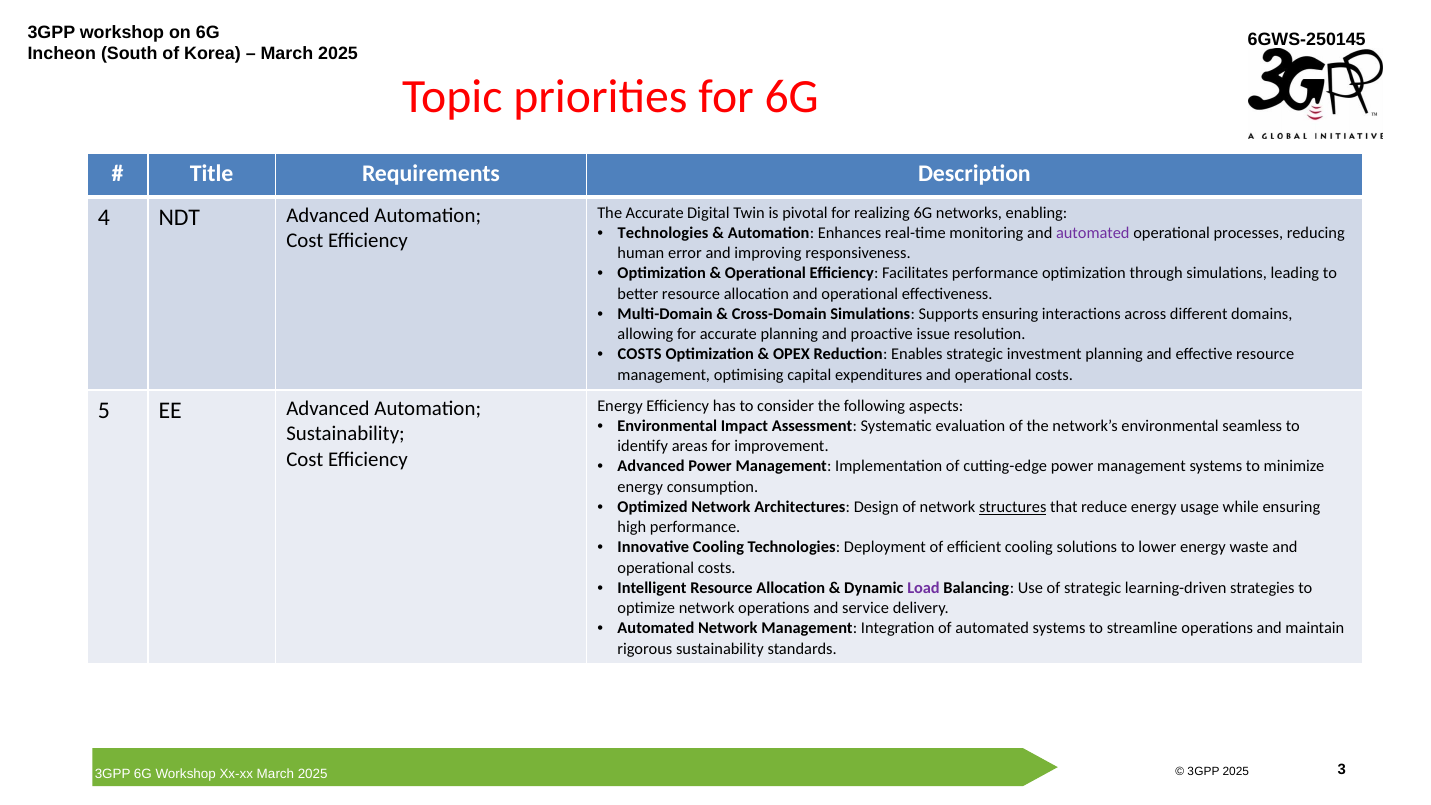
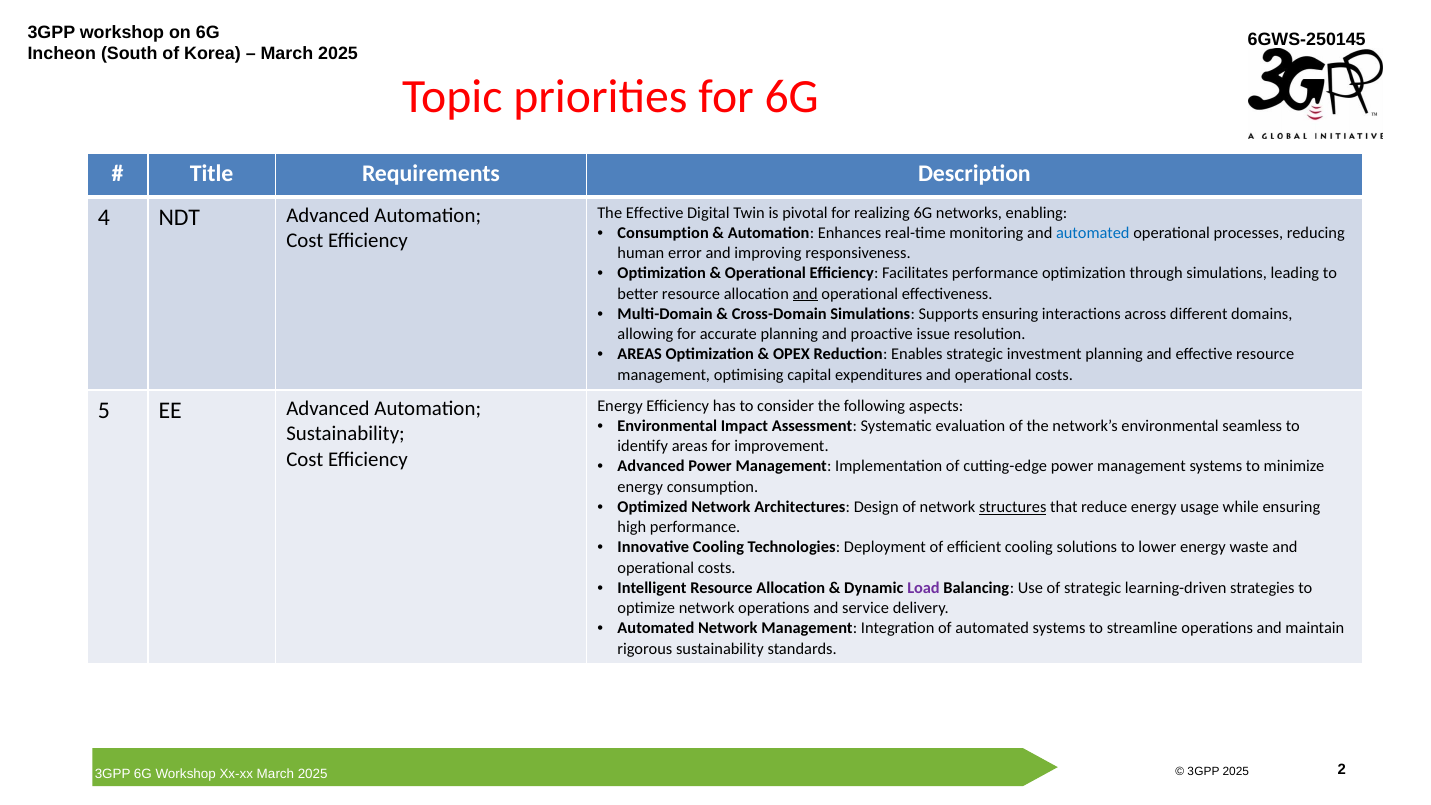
The Accurate: Accurate -> Effective (655, 213)
Technologies: Technologies -> Consumption (663, 233)
automated colour: purple -> blue (1093, 233)
and underline: none -> present (805, 294)
COSTS: COSTS -> AREAS (640, 354)
3: 3 -> 2 (1342, 770)
